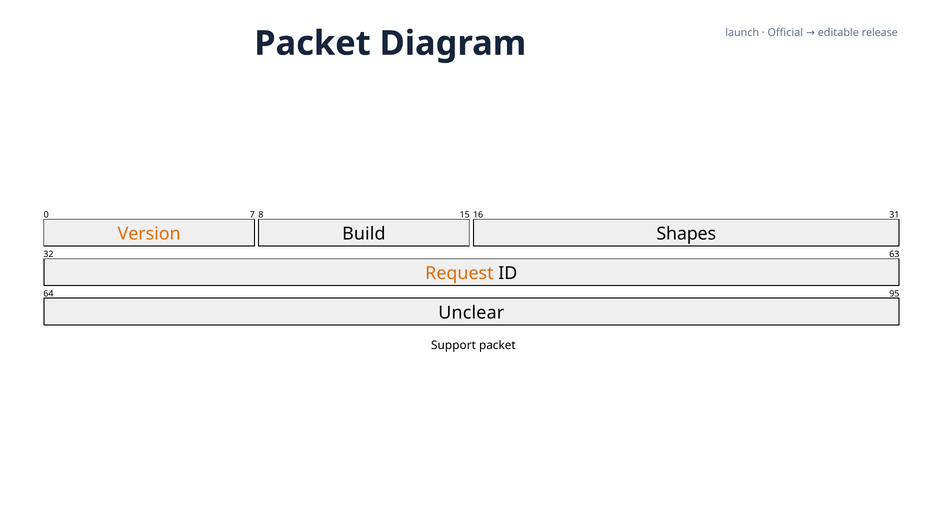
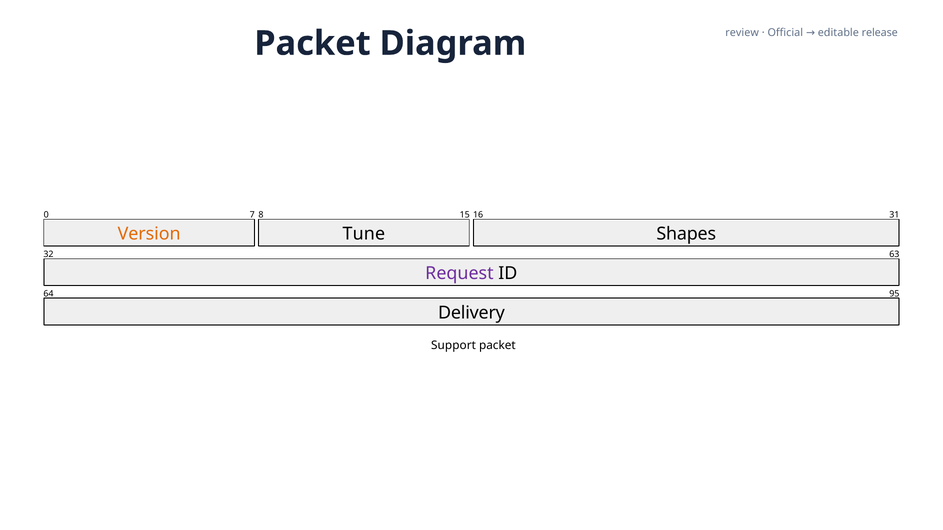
launch: launch -> review (742, 33)
Build: Build -> Tune (364, 234)
Request colour: orange -> purple (459, 274)
Unclear: Unclear -> Delivery (471, 313)
